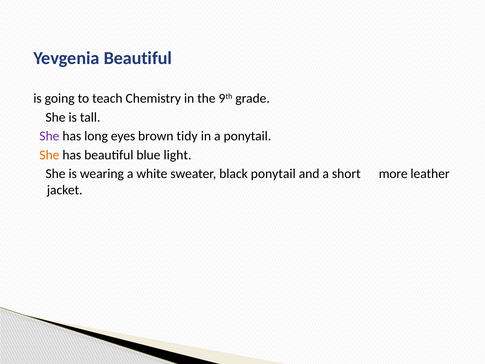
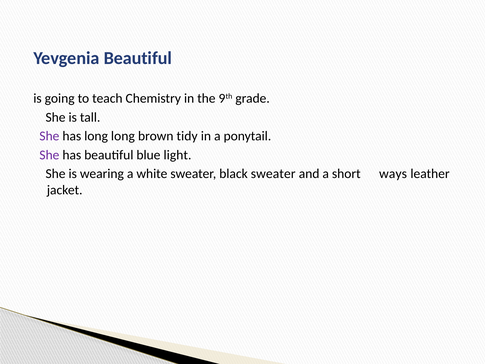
long eyes: eyes -> long (123, 136)
She colour: orange -> purple (49, 155)
black ponytail: ponytail -> sweater (273, 174)
more: more -> ways (393, 174)
